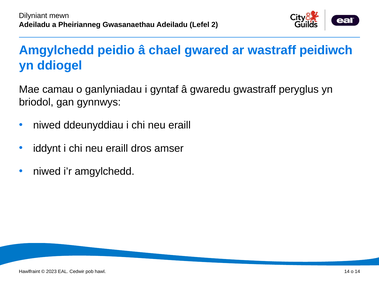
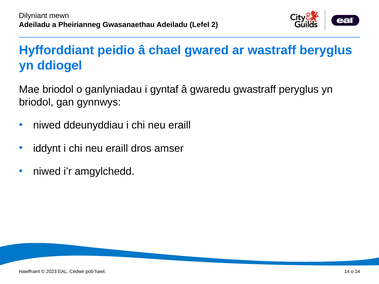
Amgylchedd: Amgylchedd -> Hyfforddiant (56, 50)
peidiwch: peidiwch -> beryglus (326, 50)
Mae camau: camau -> briodol (58, 89)
